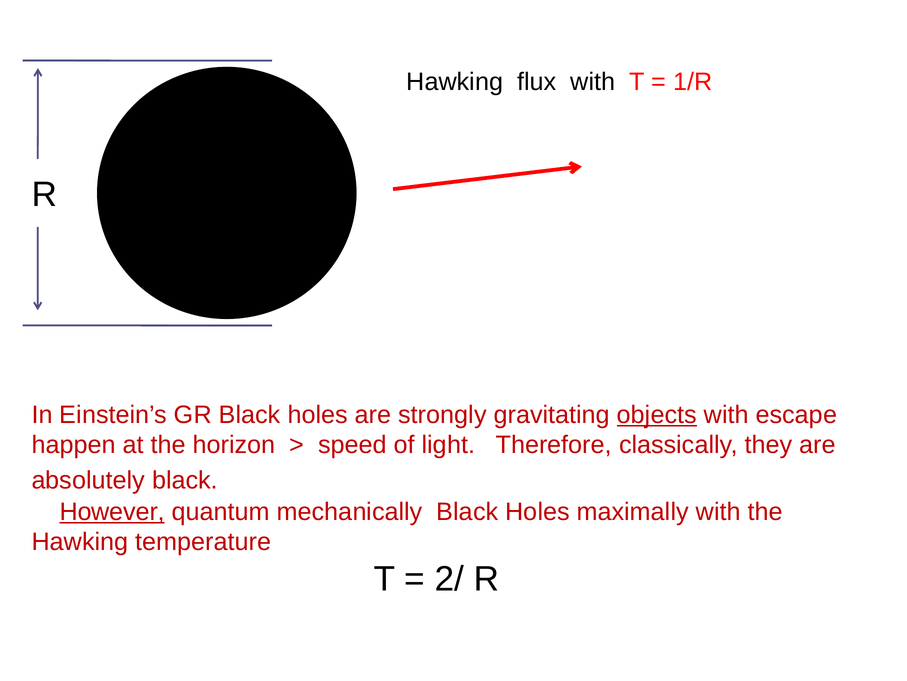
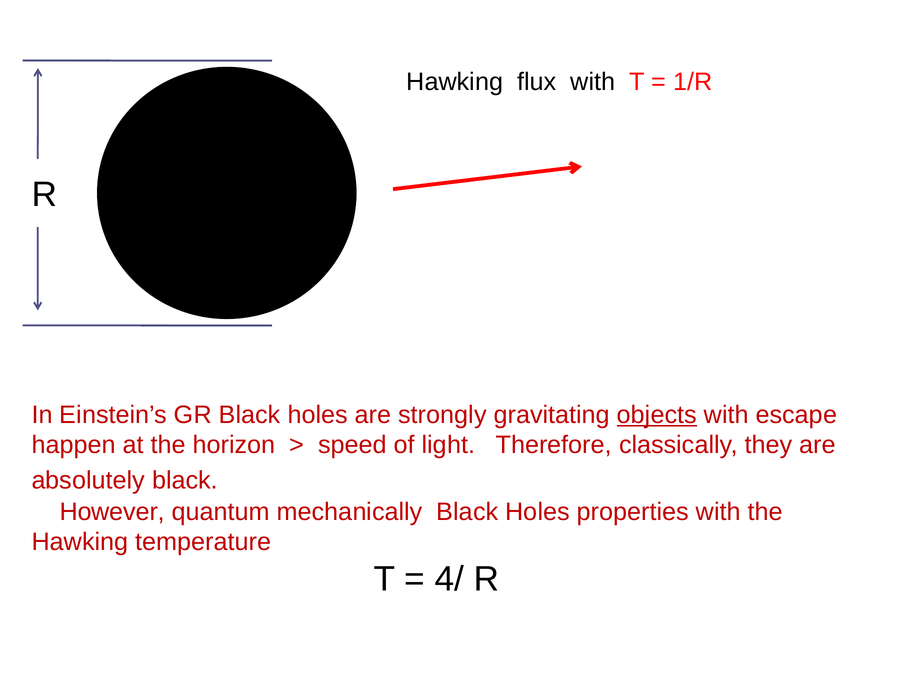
However underline: present -> none (112, 511)
maximally: maximally -> properties (633, 511)
2/: 2/ -> 4/ (450, 578)
